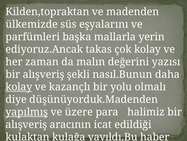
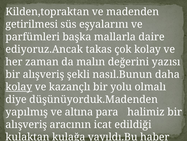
ülkemizde: ülkemizde -> getirilmesi (32, 24)
yerin: yerin -> daire (152, 37)
yapılmış underline: present -> none (27, 111)
üzere: üzere -> altına (79, 111)
